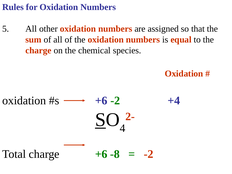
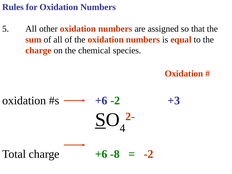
+4: +4 -> +3 (174, 101)
